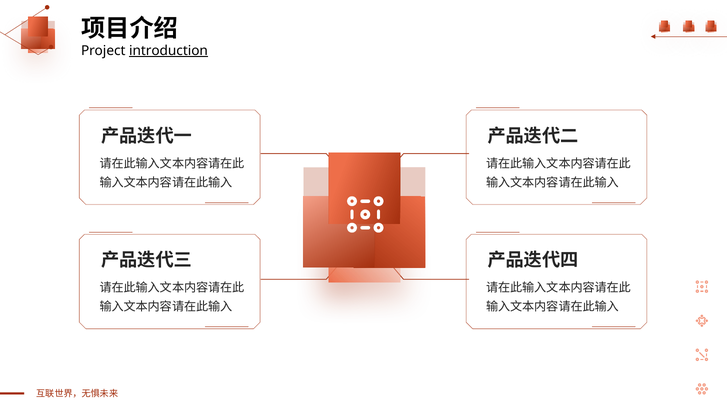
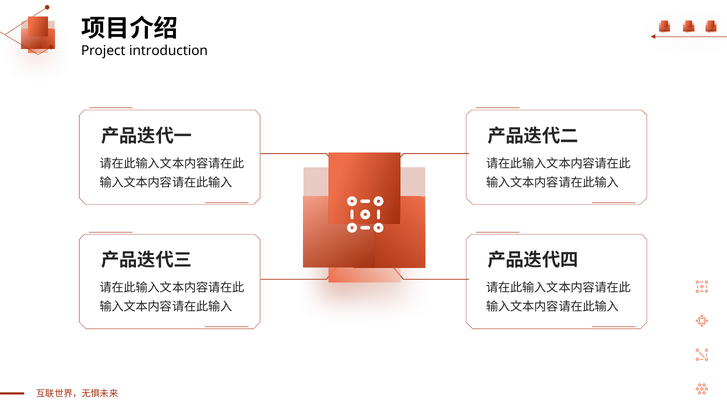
introduction underline: present -> none (168, 51)
